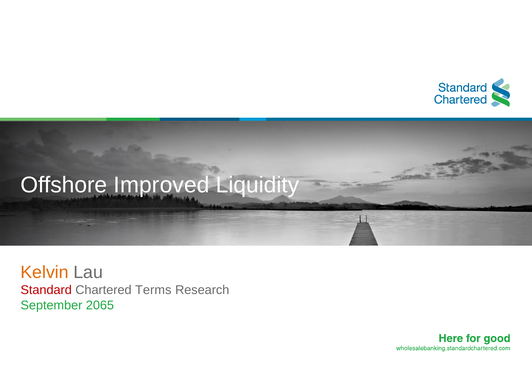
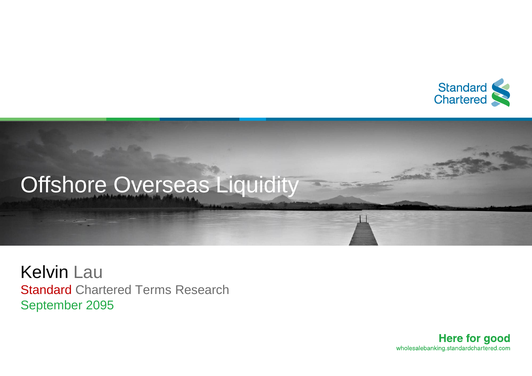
Improved: Improved -> Overseas (162, 185)
Kelvin colour: orange -> black (45, 272)
2065: 2065 -> 2095 (100, 305)
